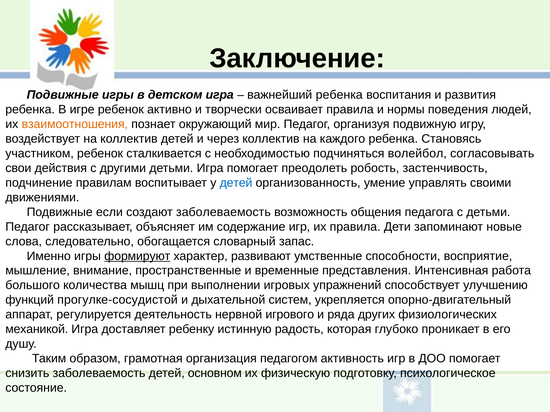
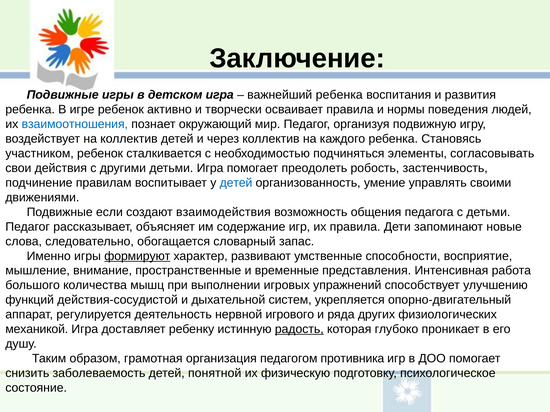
взаимоотношения colour: orange -> blue (75, 124)
волейбол: волейбол -> элементы (417, 154)
создают заболеваемость: заболеваемость -> взаимодействия (223, 212)
прогулке-сосудистой: прогулке-сосудистой -> действия-сосудистой (118, 300)
радость underline: none -> present (299, 330)
активность: активность -> противника (352, 359)
основном: основном -> понятной (215, 374)
